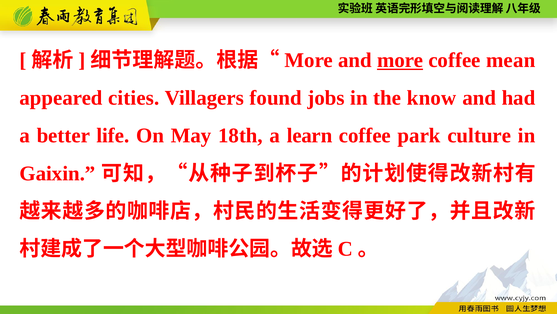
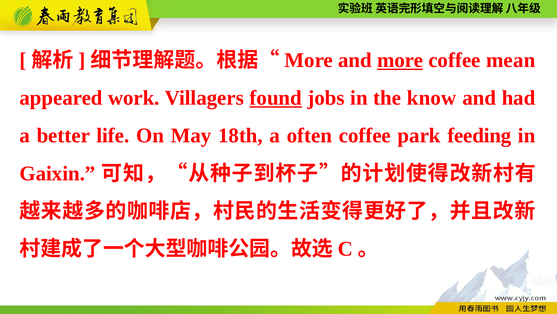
cities: cities -> work (134, 98)
found underline: none -> present (276, 98)
learn: learn -> often (309, 135)
culture: culture -> feeding (479, 135)
